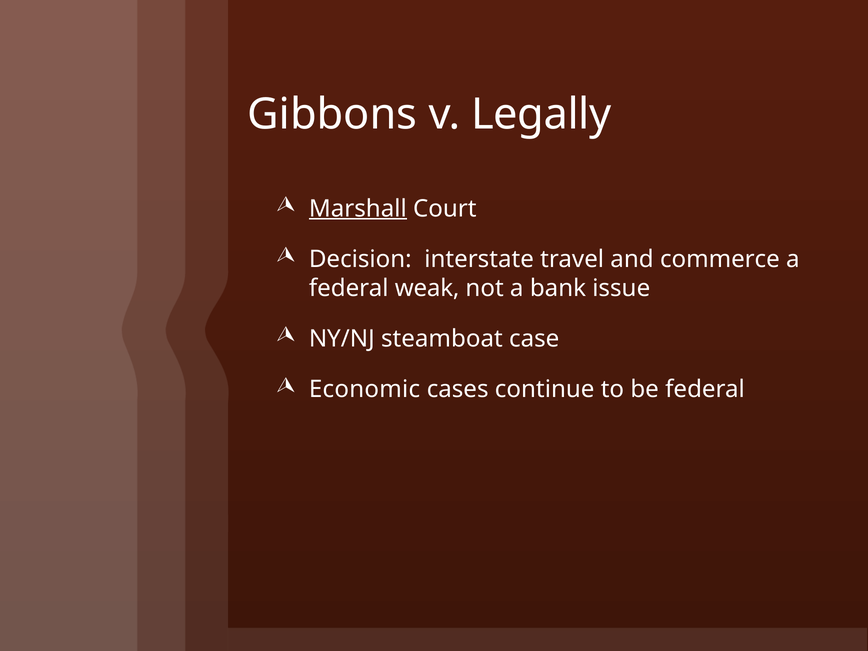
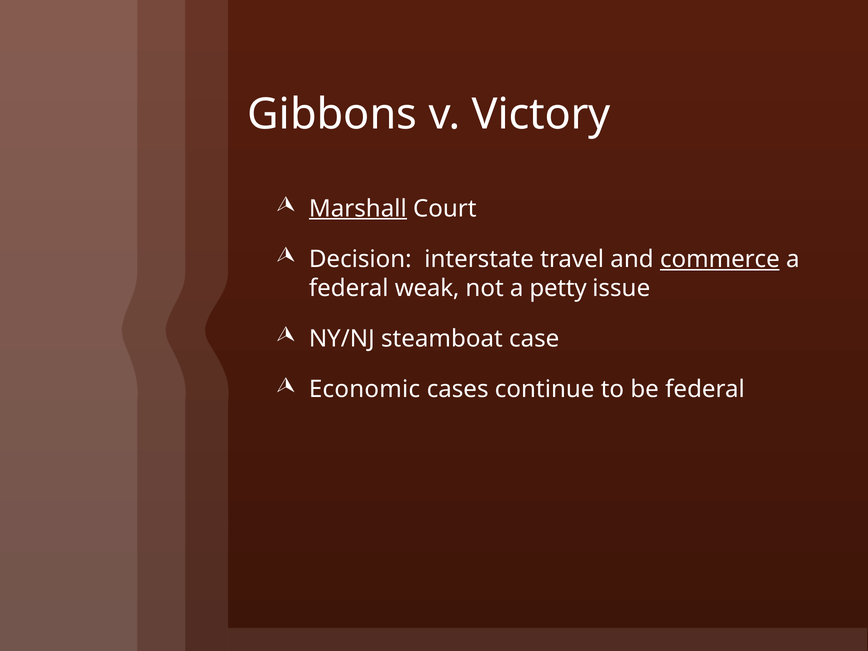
Legally: Legally -> Victory (541, 114)
commerce underline: none -> present (720, 259)
bank: bank -> petty (558, 288)
